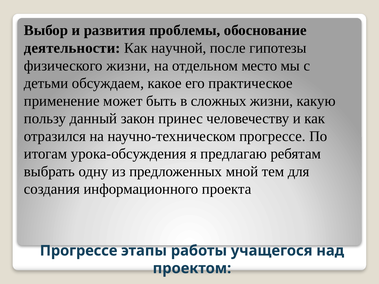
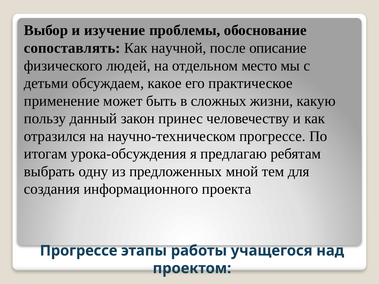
развития: развития -> изучение (115, 30)
деятельности: деятельности -> сопоставлять (72, 48)
гипотезы: гипотезы -> описание (278, 48)
физического жизни: жизни -> людей (128, 66)
